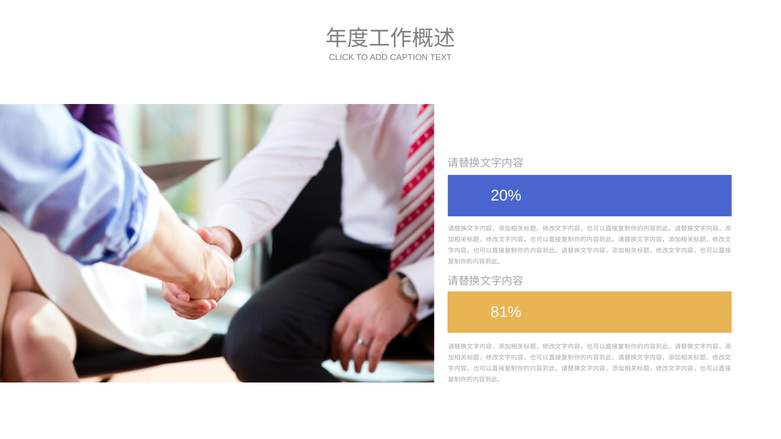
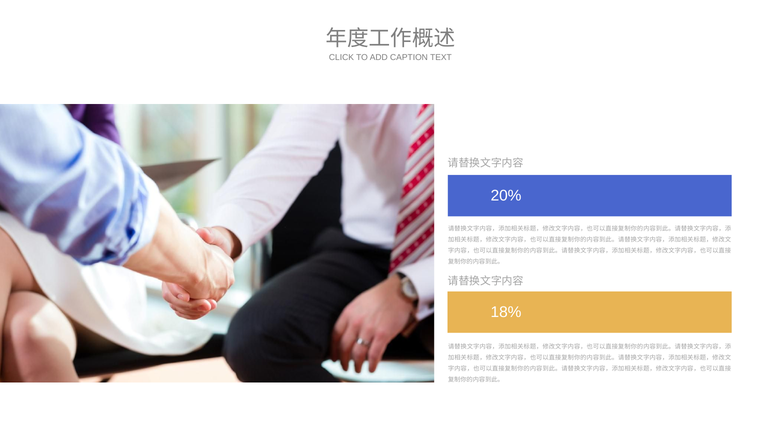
81%: 81% -> 18% (506, 313)
